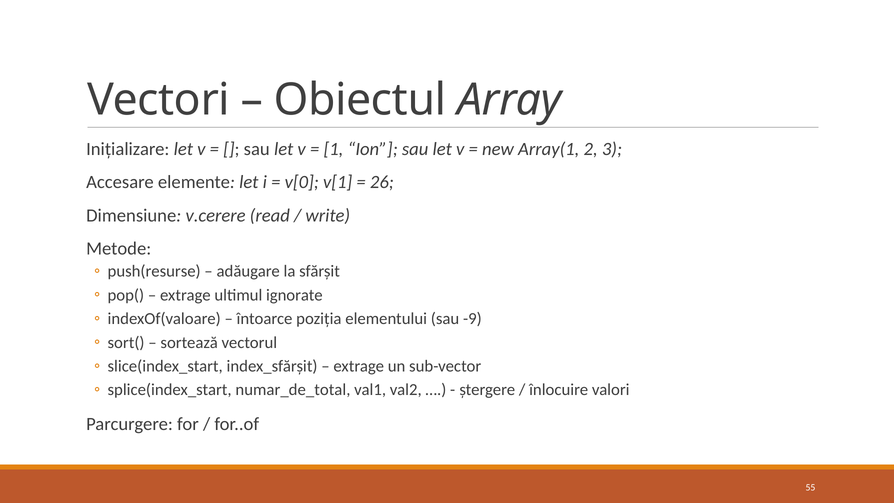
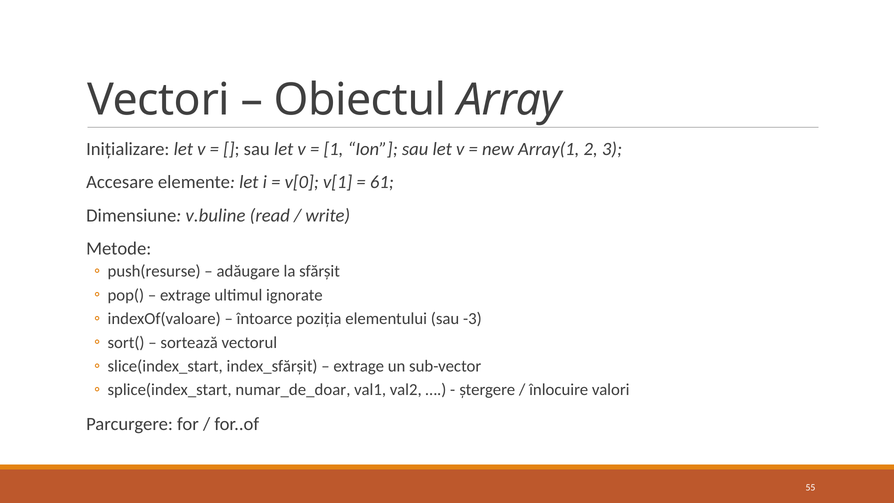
26: 26 -> 61 (382, 182)
v.cerere: v.cerere -> v.buline (215, 215)
-9: -9 -> -3 (472, 319)
numar_de_total: numar_de_total -> numar_de_doar (293, 390)
